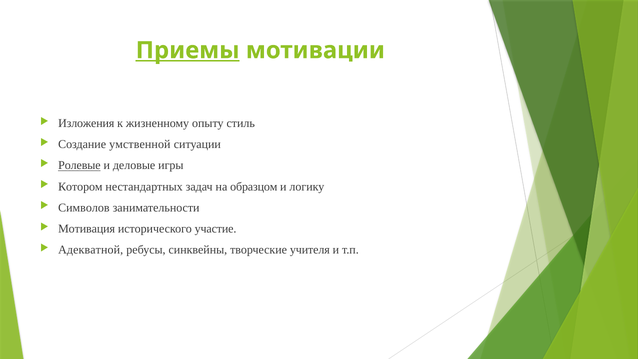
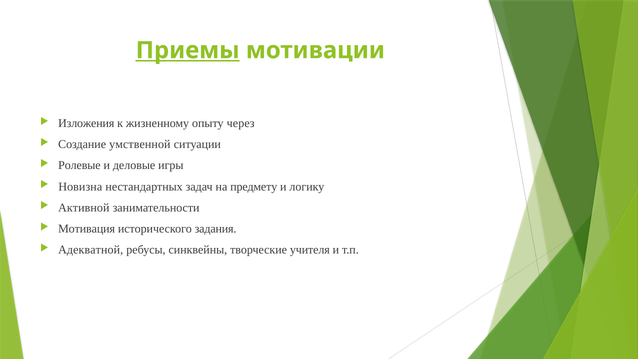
стиль: стиль -> через (241, 123)
Ролевые underline: present -> none (79, 165)
Котором: Котором -> Новизна (80, 186)
образцом: образцом -> предмету (254, 186)
Символов: Символов -> Активной (84, 207)
участие: участие -> задания (216, 228)
